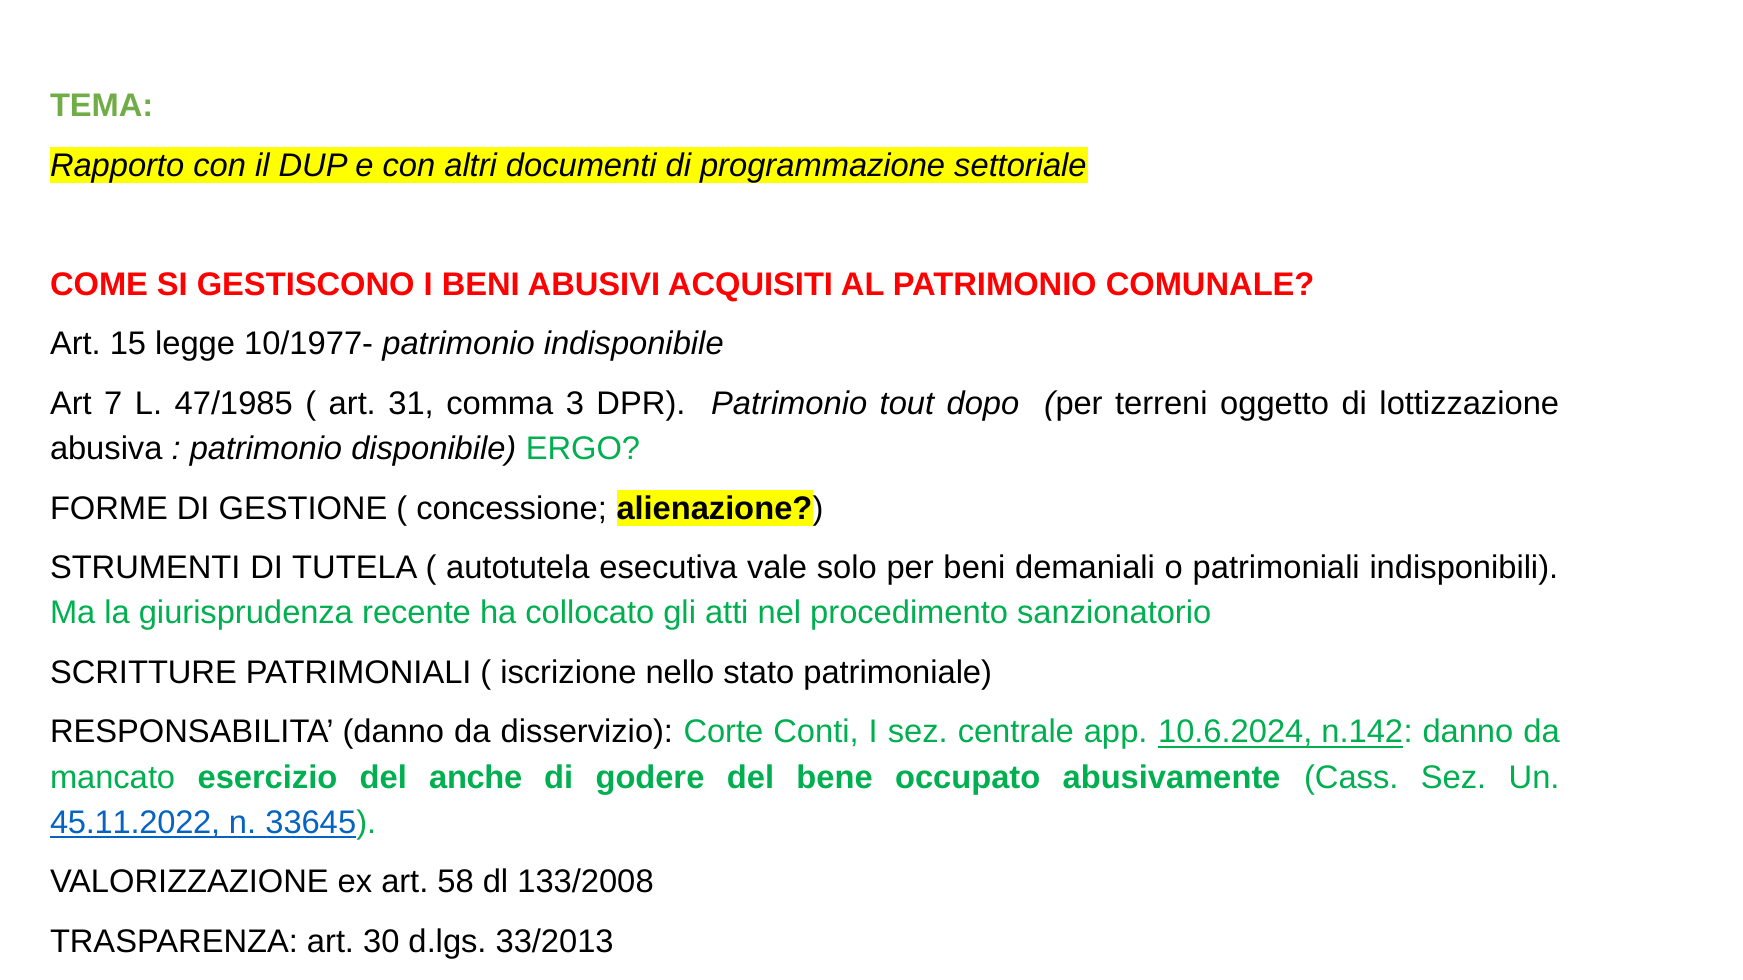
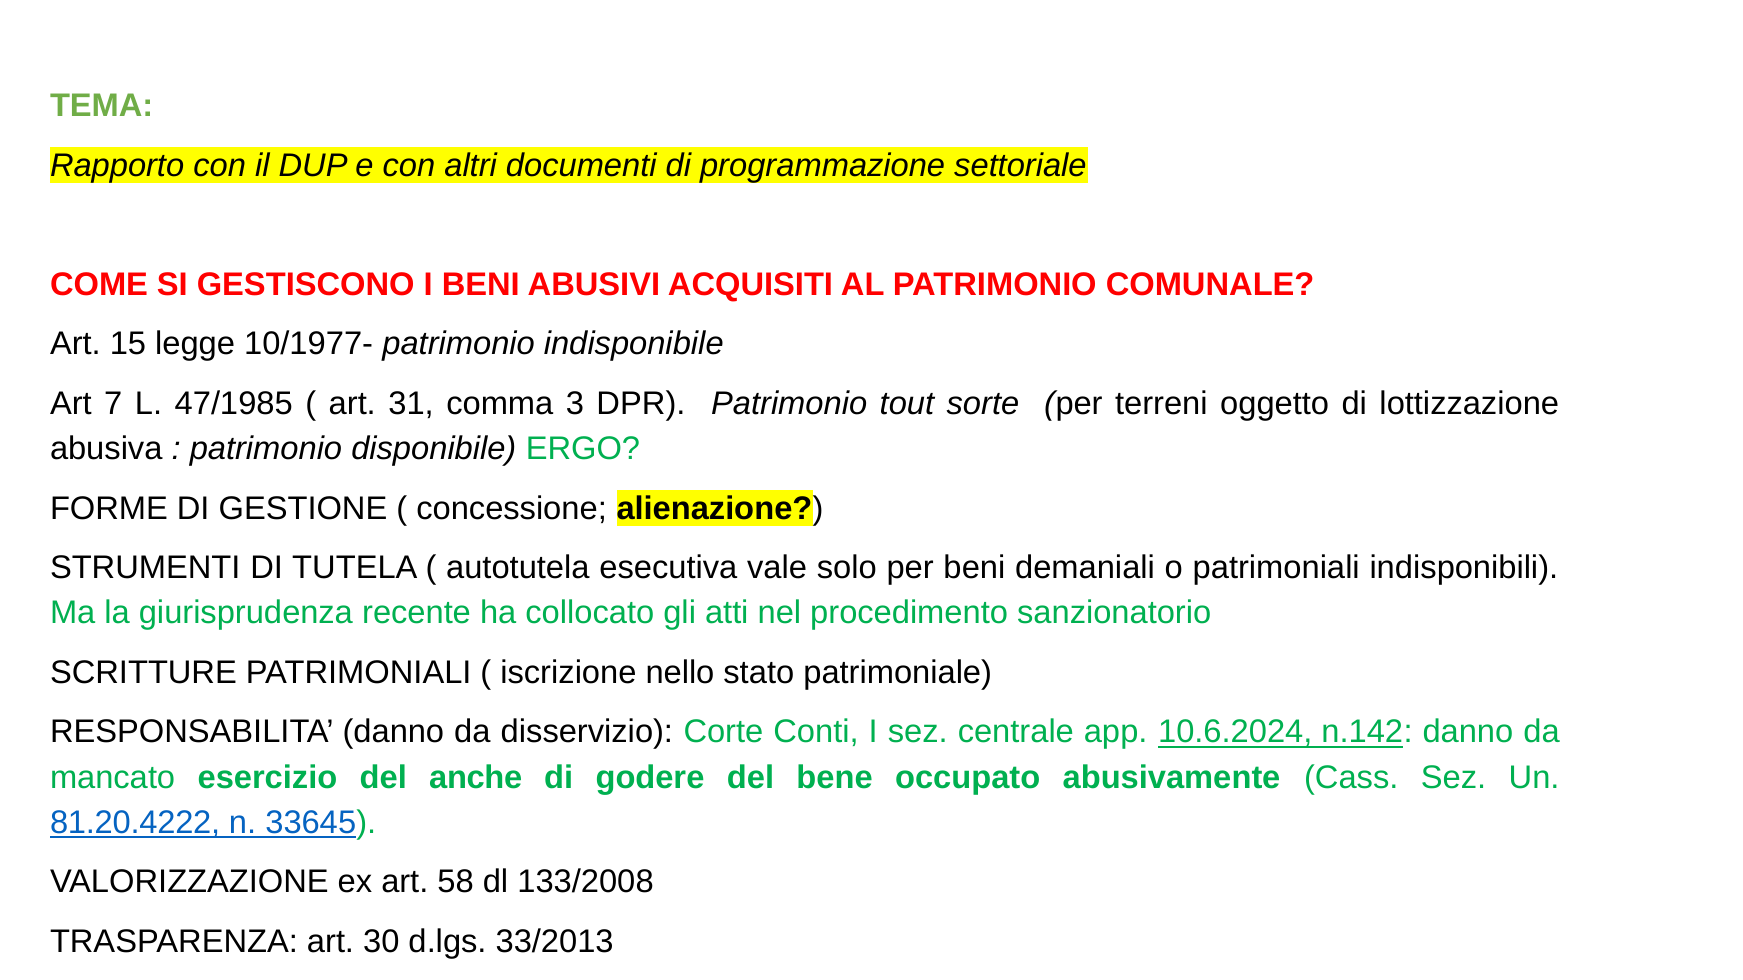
dopo: dopo -> sorte (983, 404)
45.11.2022: 45.11.2022 -> 81.20.4222 (135, 823)
